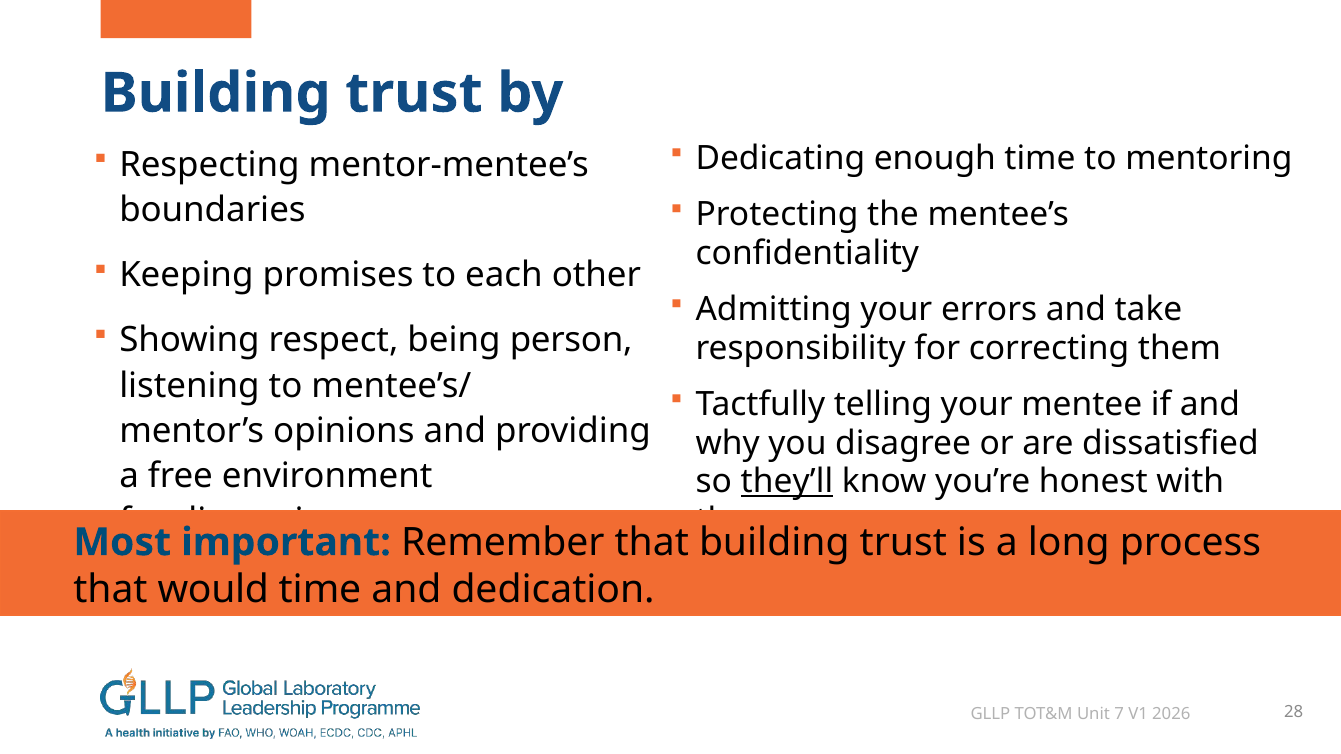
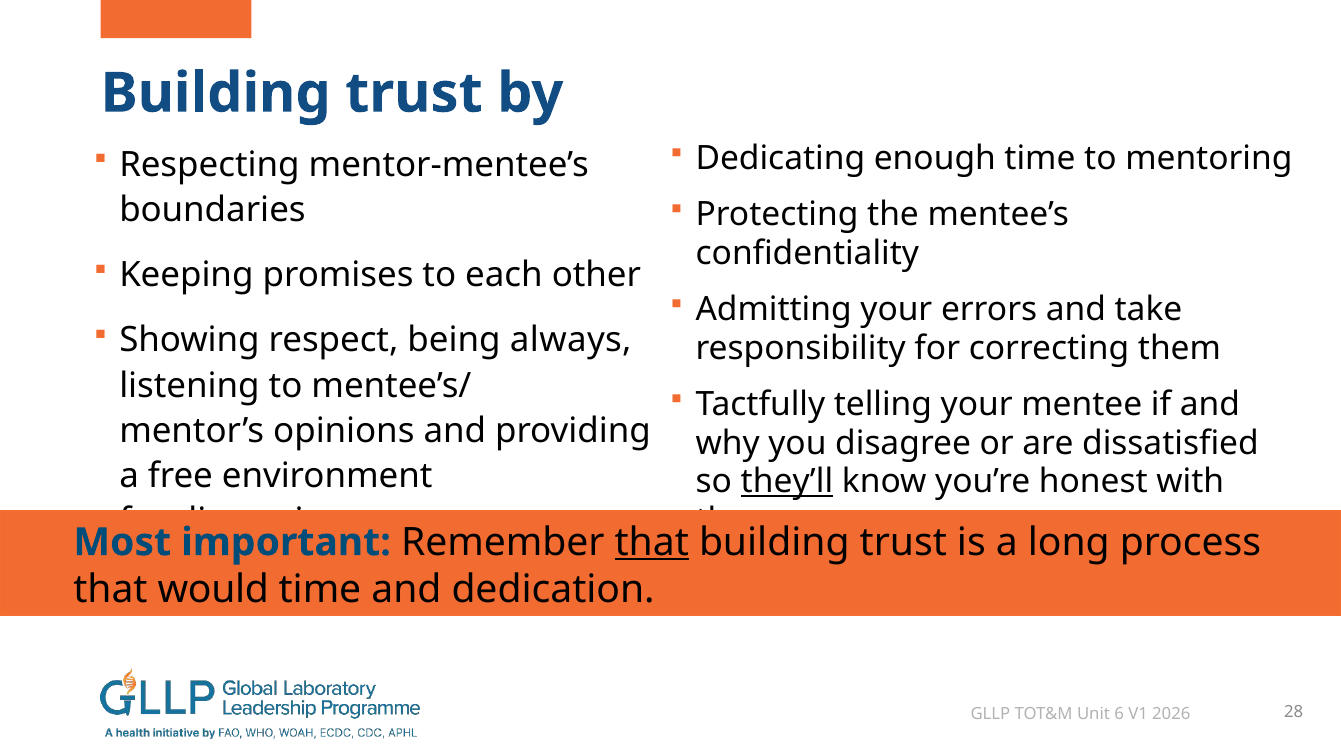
person: person -> always (571, 340)
that underline: none -> present (652, 543)
7: 7 -> 6 (1119, 714)
